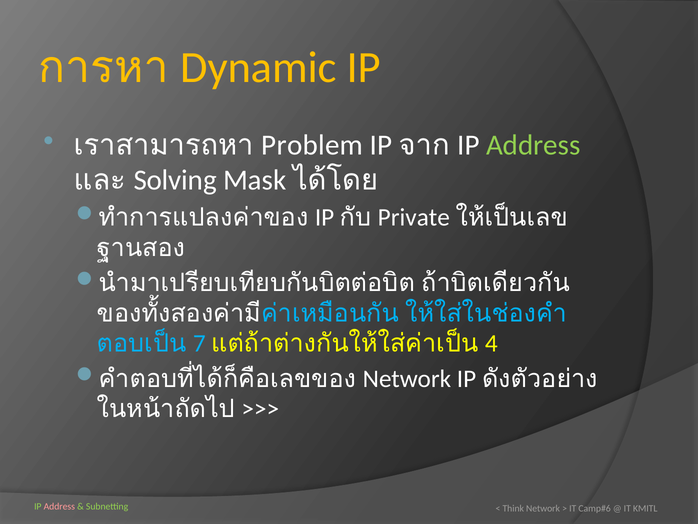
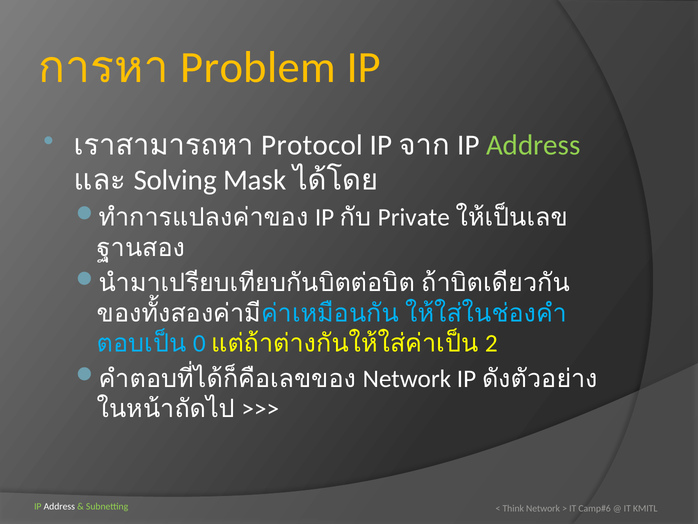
Dynamic: Dynamic -> Problem (258, 68)
Problem: Problem -> Protocol (312, 145)
7: 7 -> 0 (199, 343)
4: 4 -> 2 (491, 343)
Address colour: pink -> white (59, 506)
